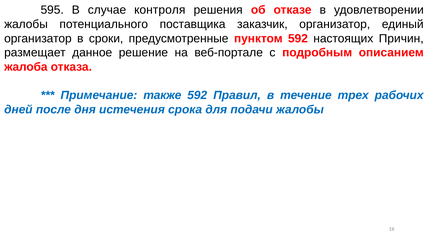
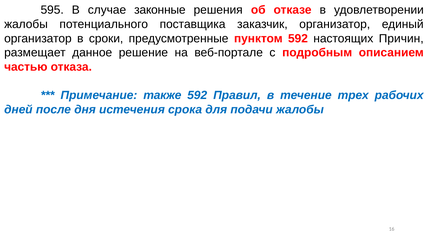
контроля: контроля -> законные (160, 10)
жалоба: жалоба -> частью (26, 67)
